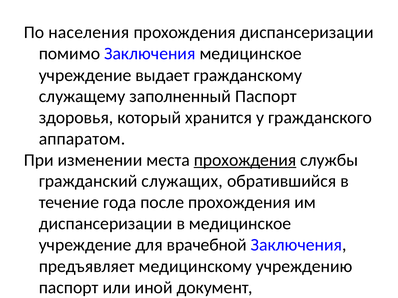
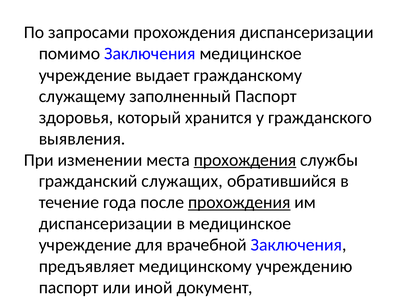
населения: населения -> запросами (89, 32)
аппаратом: аппаратом -> выявления (82, 139)
прохождения underline: none -> present (239, 203)
